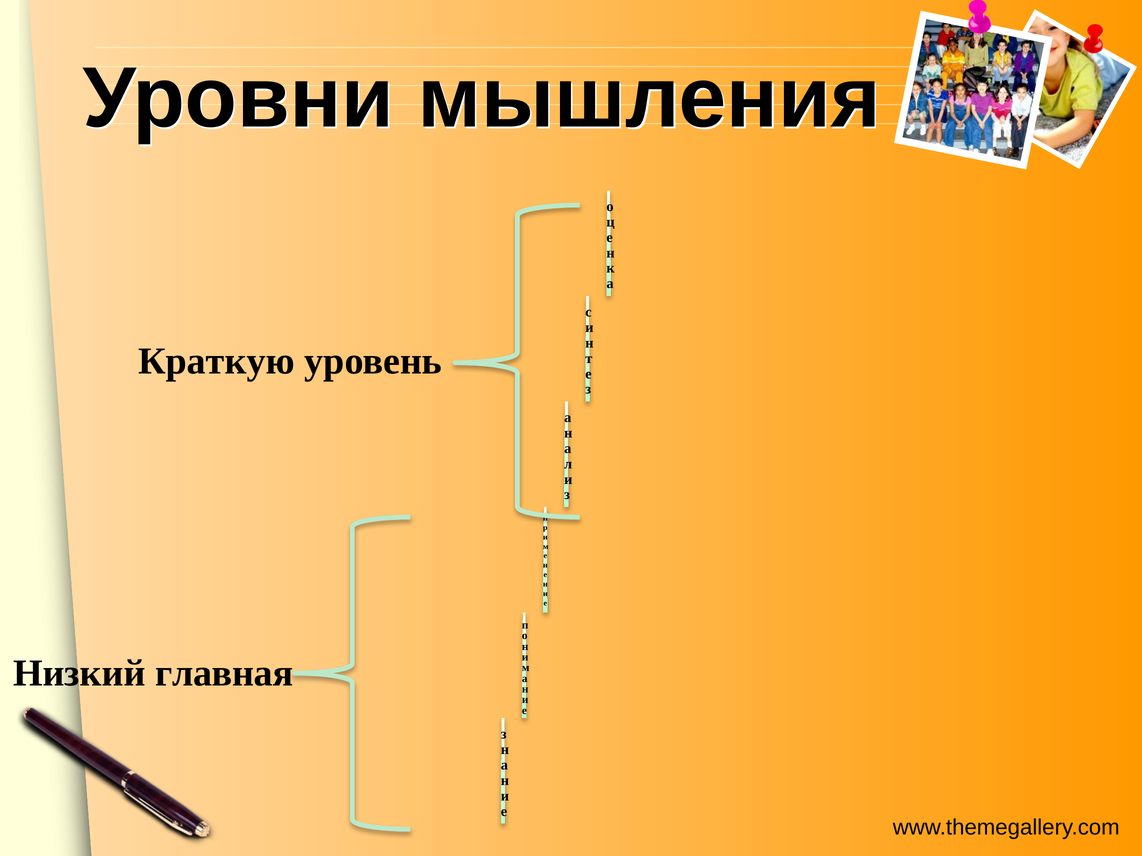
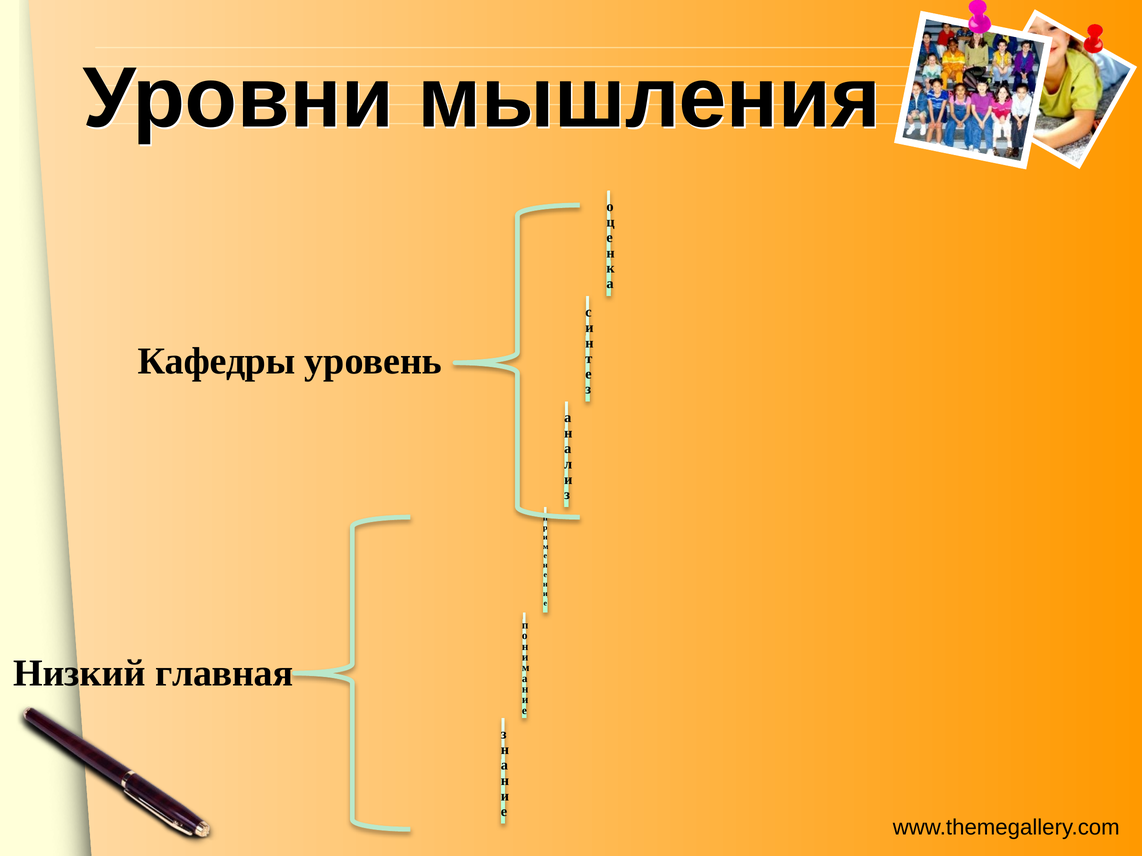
Краткую: Краткую -> Кафедры (217, 361)
